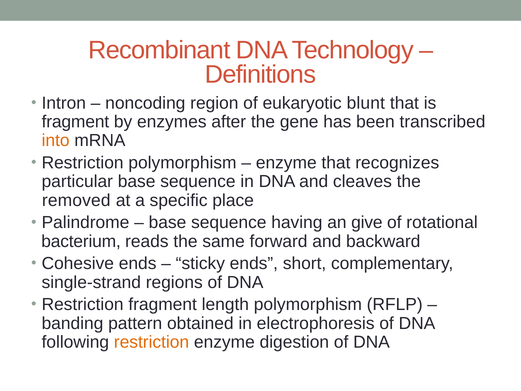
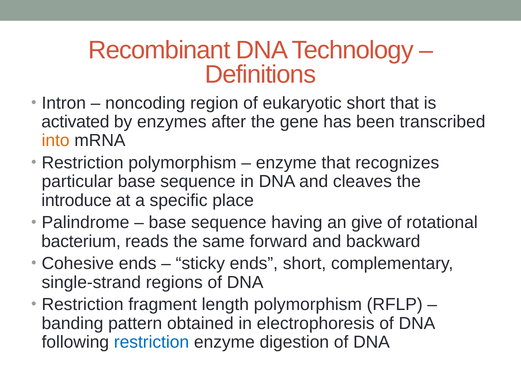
eukaryotic blunt: blunt -> short (366, 103)
fragment: fragment -> activated (75, 122)
removed: removed -> introduce (76, 200)
restriction colour: orange -> blue (152, 342)
